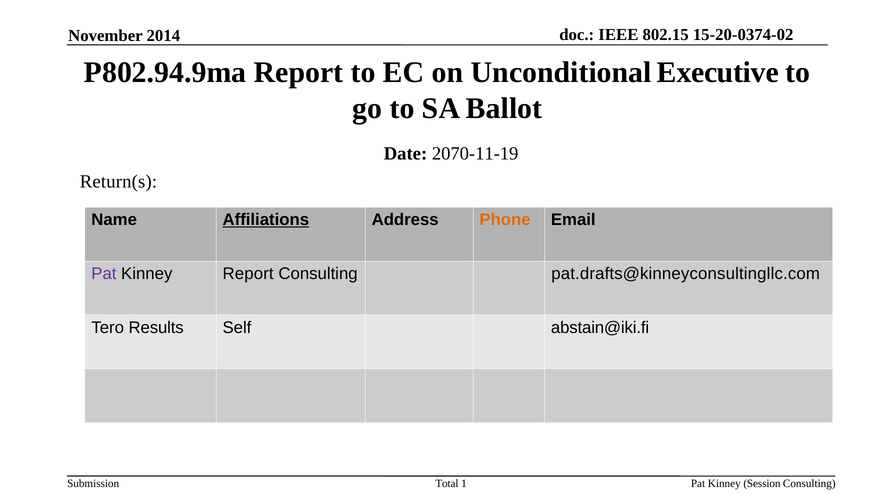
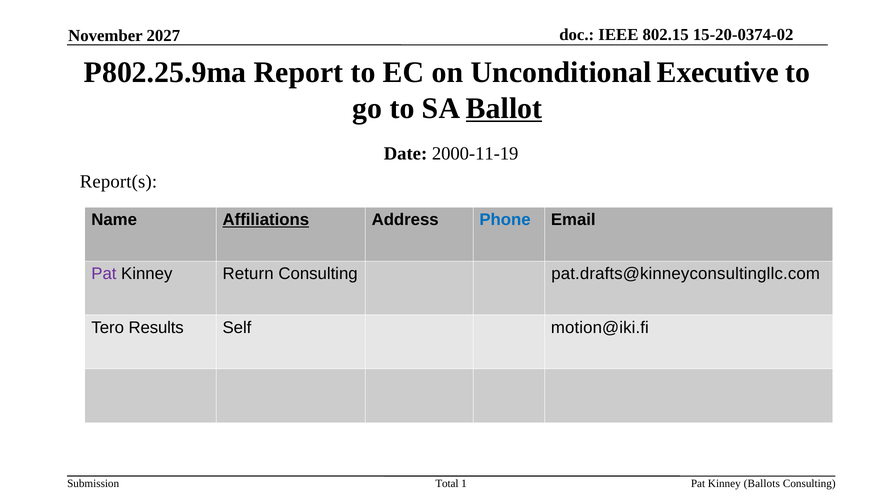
2014: 2014 -> 2027 (163, 36)
P802.94.9ma: P802.94.9ma -> P802.25.9ma (165, 73)
Ballot underline: none -> present (504, 108)
2070-11-19: 2070-11-19 -> 2000-11-19 (475, 153)
Return(s: Return(s -> Report(s (118, 181)
Phone colour: orange -> blue (505, 220)
Kinney Report: Report -> Return (248, 274)
abstain@iki.fi: abstain@iki.fi -> motion@iki.fi (600, 327)
Session: Session -> Ballots (762, 483)
